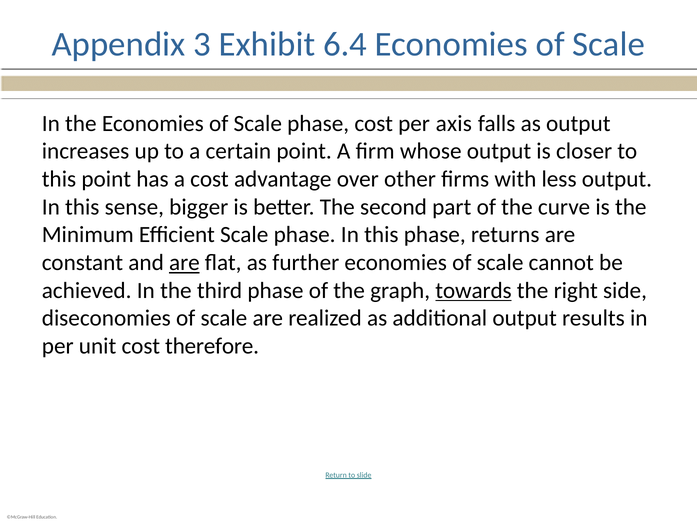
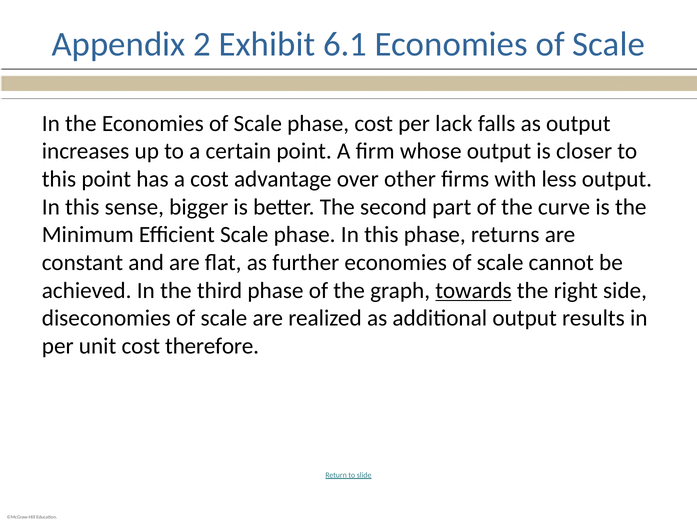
3: 3 -> 2 (202, 44)
6.4: 6.4 -> 6.1 (345, 44)
axis: axis -> lack (454, 124)
are underline: present -> none (184, 263)
